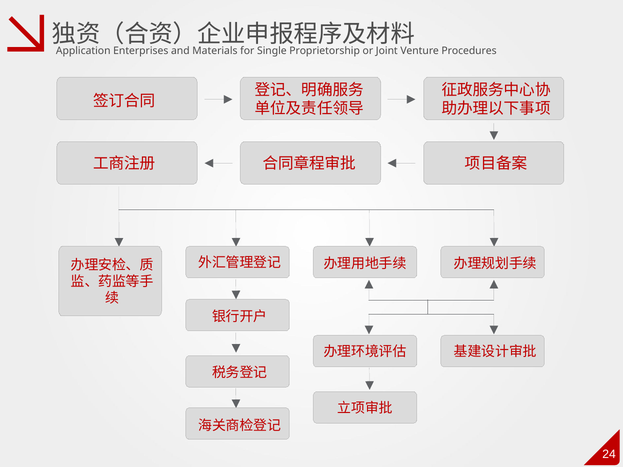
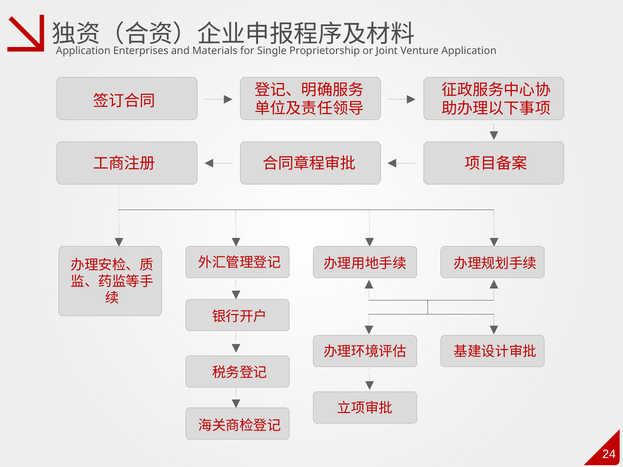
Venture Procedures: Procedures -> Application (469, 51)
